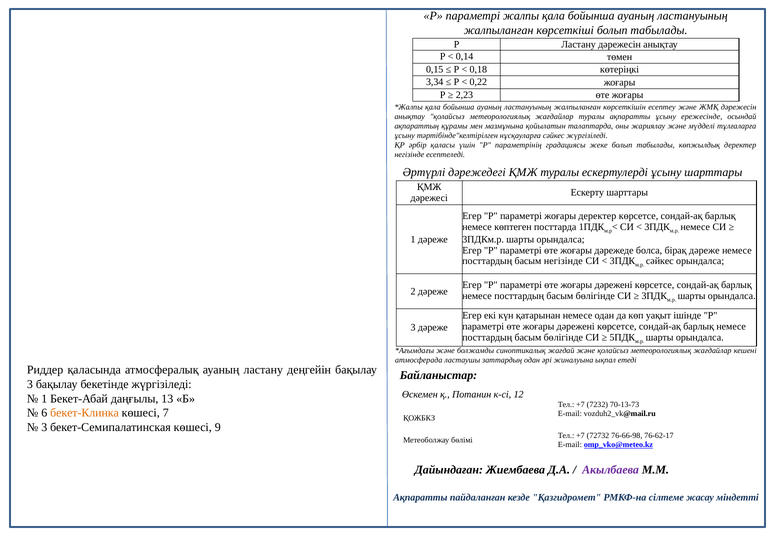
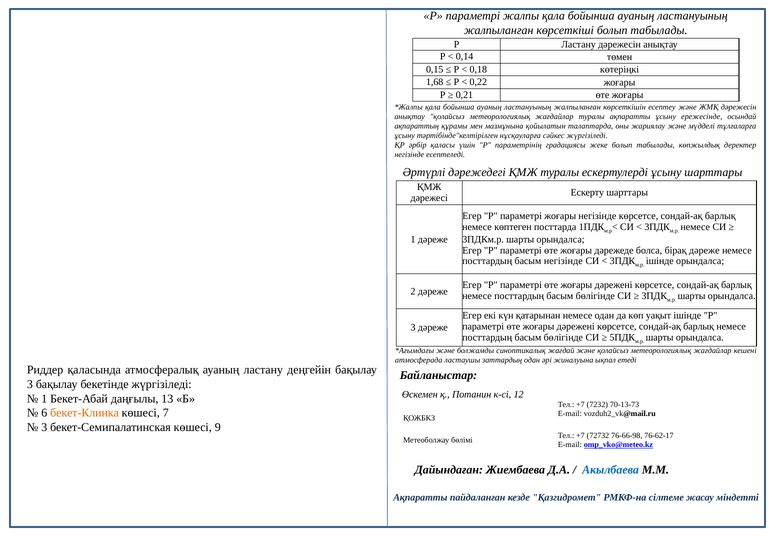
3,34: 3,34 -> 1,68 (435, 82)
2,23: 2,23 -> 0,21 (464, 95)
жоғары деректер: деректер -> негізінде (597, 216)
сәйкес: сәйкес -> ішінде (660, 261)
Акылбаева colour: purple -> blue (611, 470)
